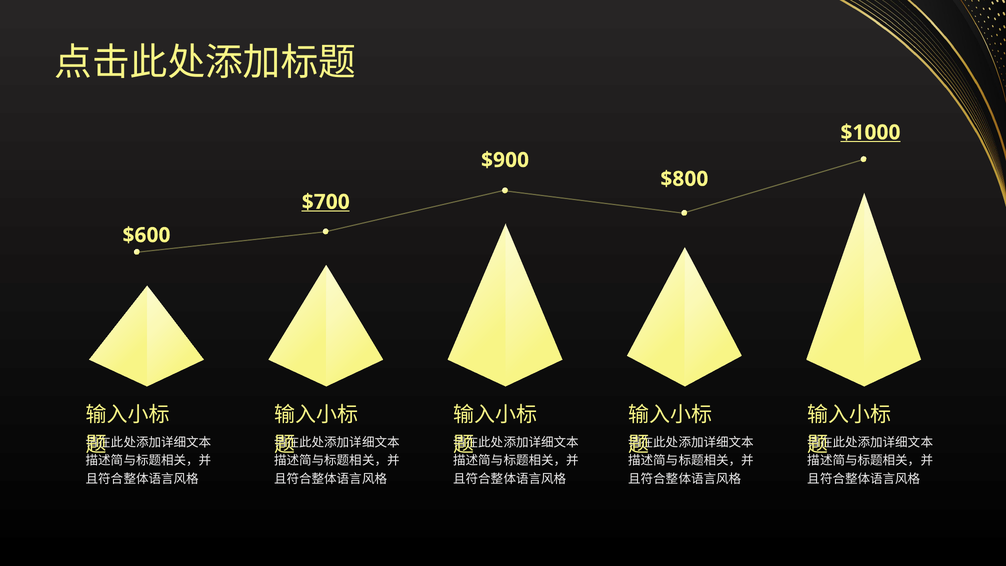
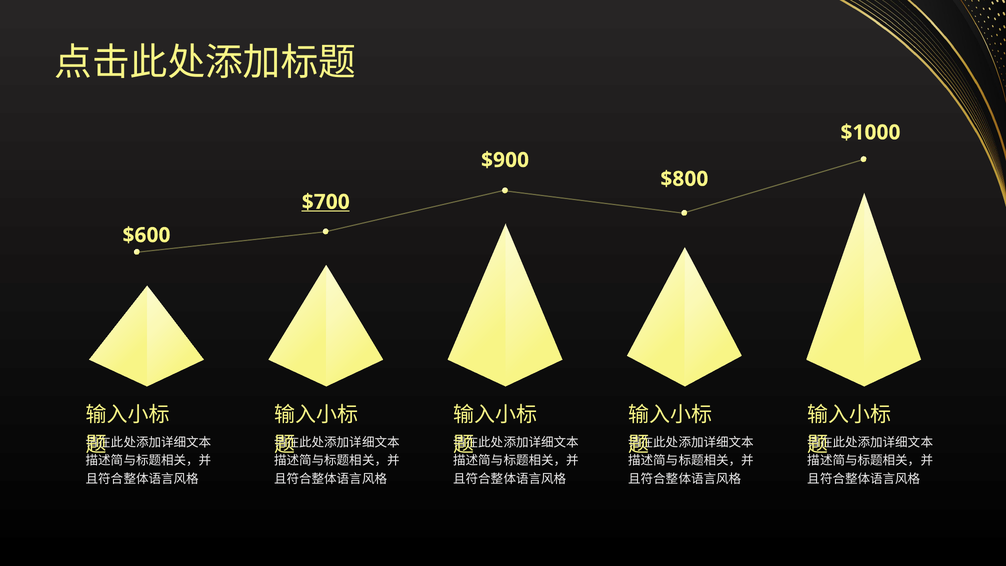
$1000 underline: present -> none (870, 132)
